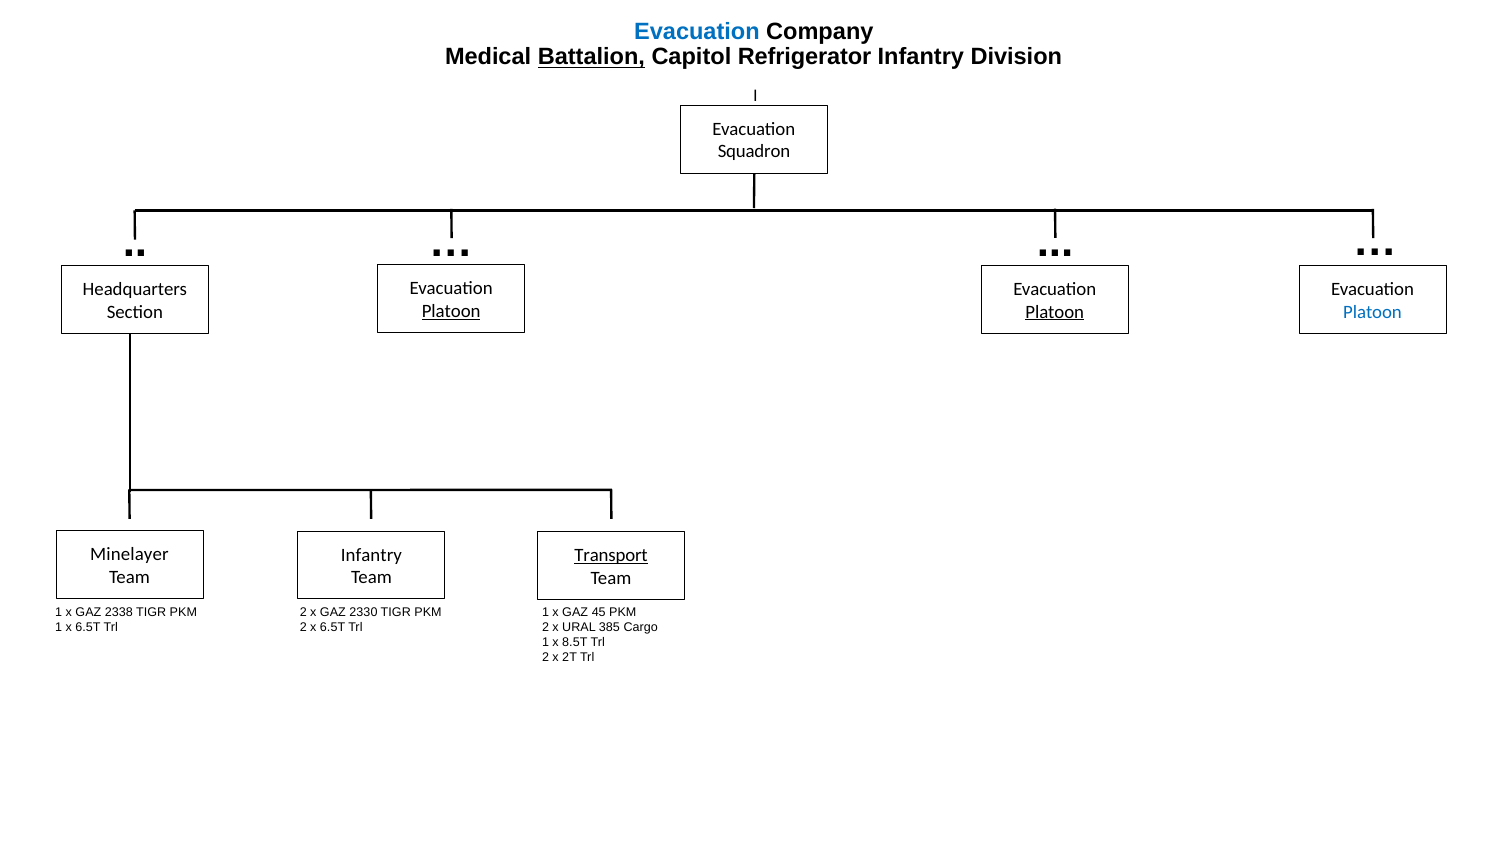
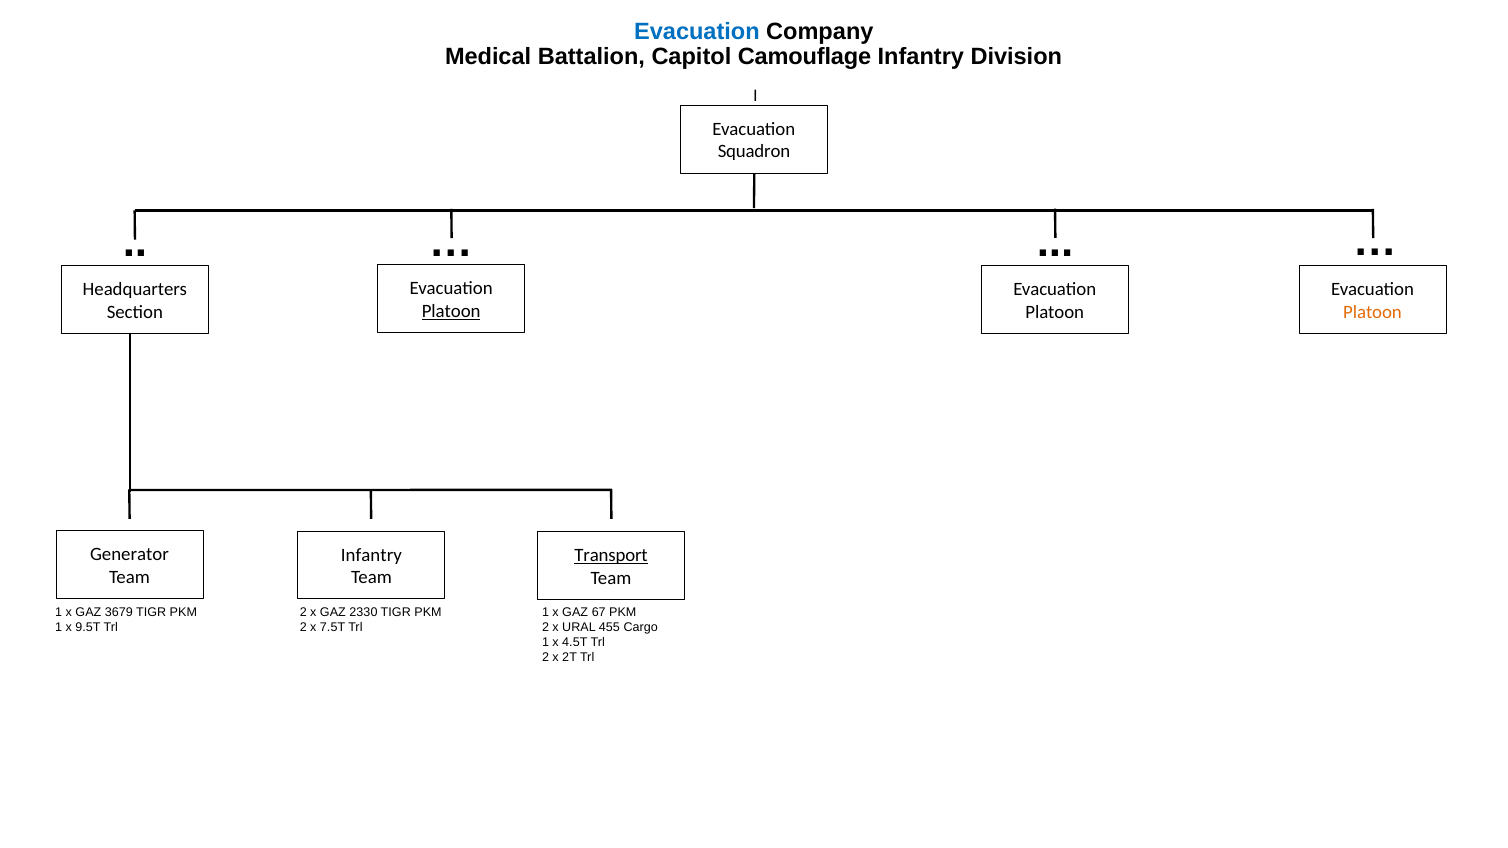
Battalion underline: present -> none (591, 57)
Refrigerator: Refrigerator -> Camouflage (805, 57)
Platoon underline: present -> none (1055, 312)
Platoon colour: blue -> orange (1373, 312)
Minelayer: Minelayer -> Generator (129, 555)
2338: 2338 -> 3679 (119, 613)
45: 45 -> 67 (599, 613)
1 x 6.5T: 6.5T -> 9.5T (88, 628)
2 x 6.5T: 6.5T -> 7.5T (333, 628)
385: 385 -> 455 (609, 628)
8.5T: 8.5T -> 4.5T (575, 643)
